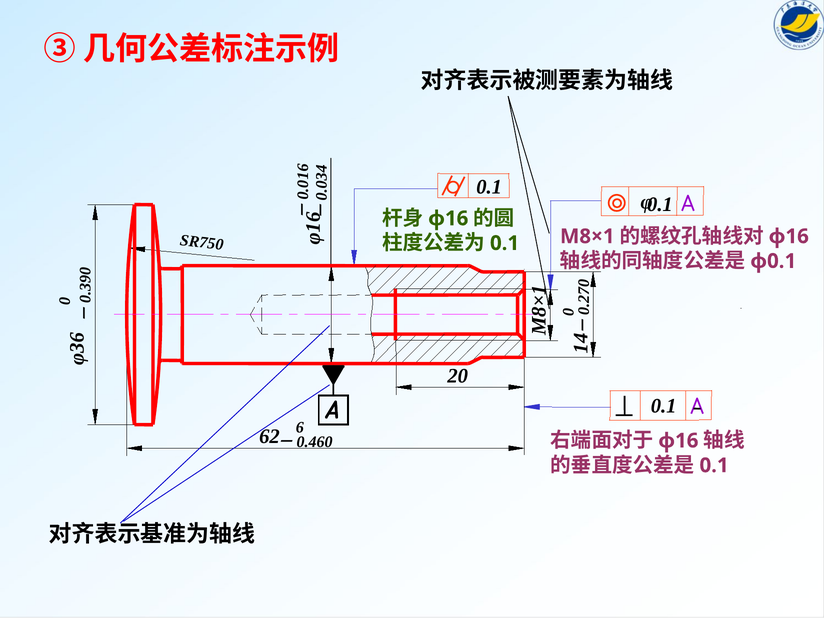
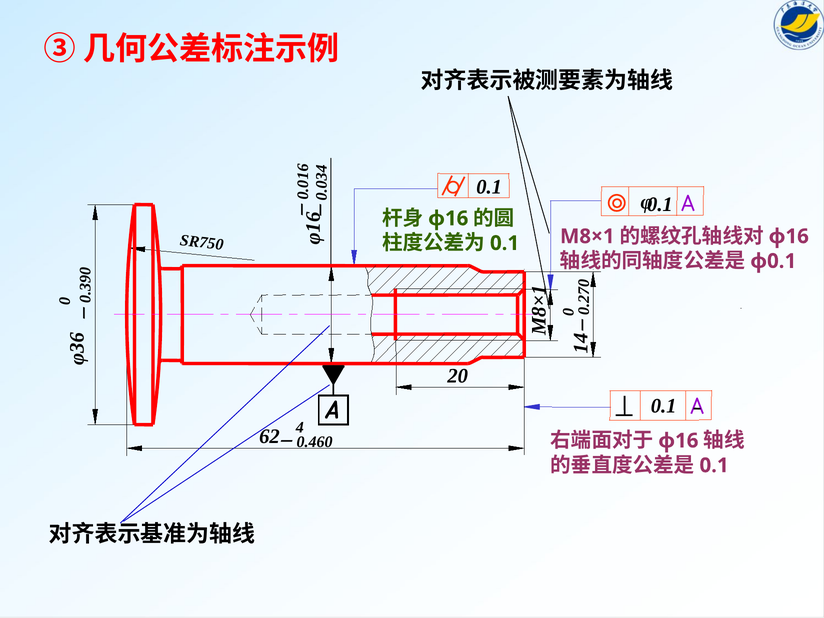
62 6: 6 -> 4 (300, 427)
